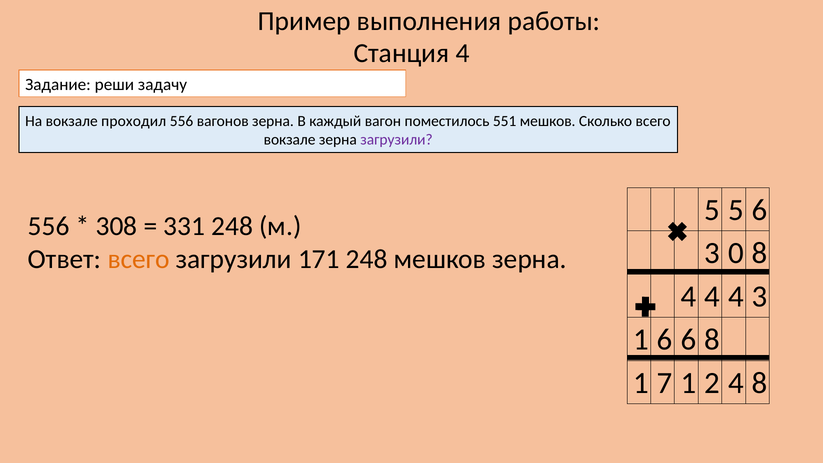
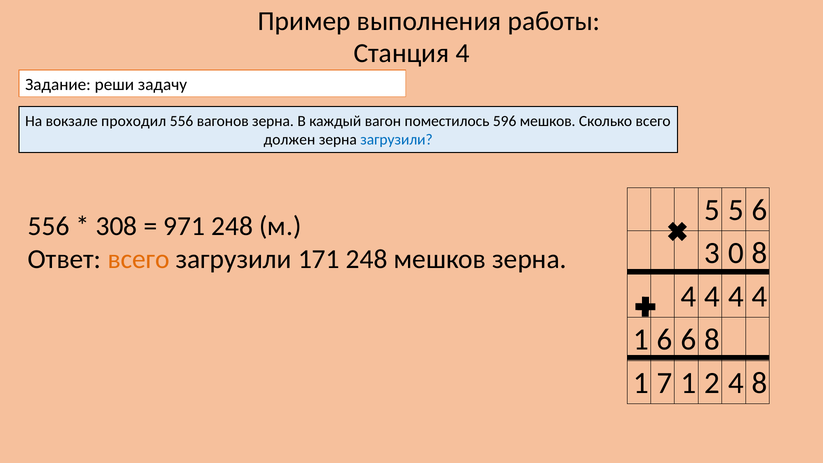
551: 551 -> 596 (505, 121)
вокзале: вокзале -> должен (289, 140)
загрузили colour: purple -> blue (397, 140)
331: 331 -> 971 (184, 226)
4 4 4 3: 3 -> 4 (760, 296)
